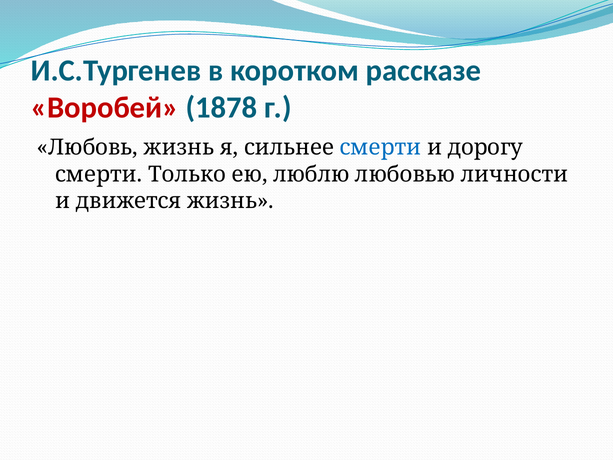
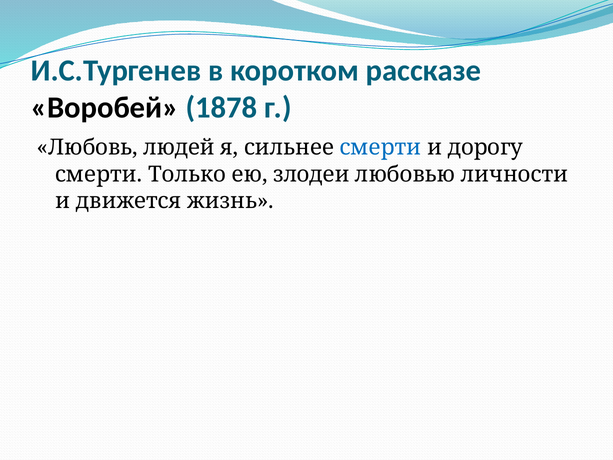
Воробей colour: red -> black (105, 108)
Любовь жизнь: жизнь -> людей (179, 148)
люблю: люблю -> злодеи (311, 174)
